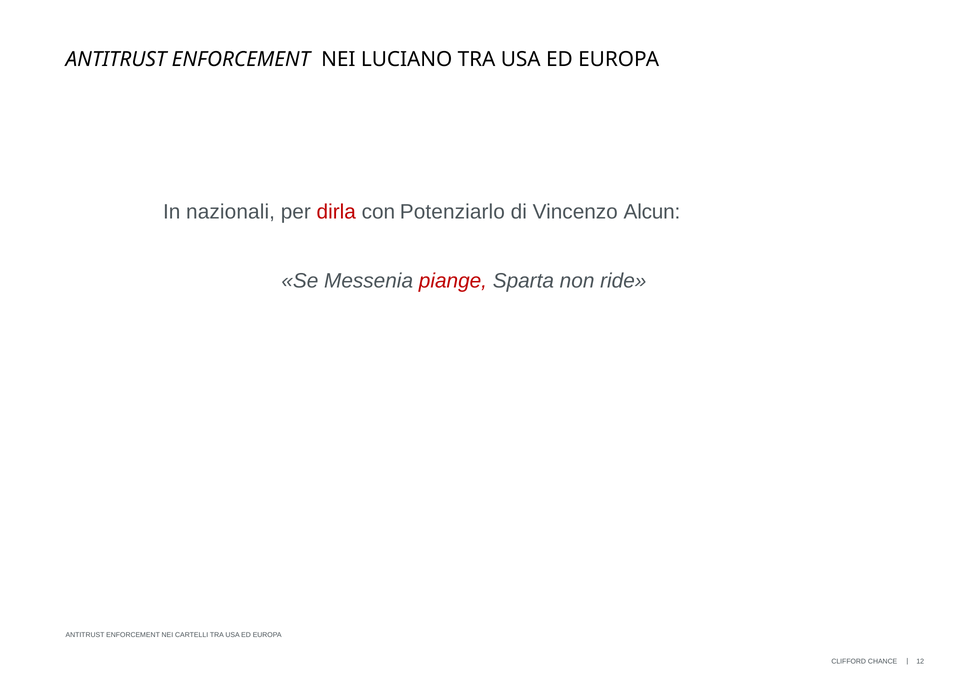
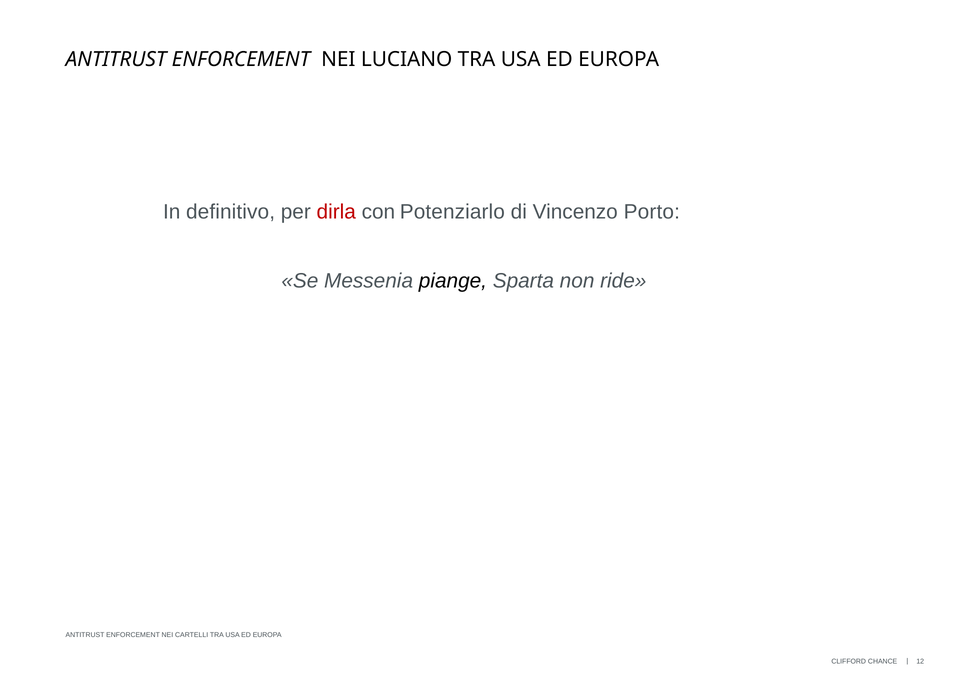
nazionali: nazionali -> definitivo (231, 212)
Alcun: Alcun -> Porto (652, 212)
piange colour: red -> black (453, 281)
